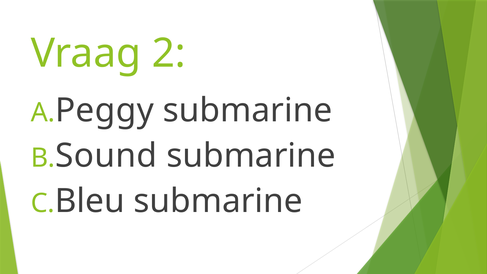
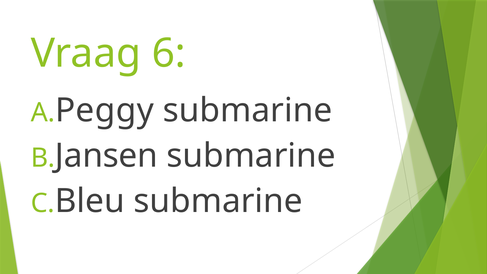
2: 2 -> 6 (169, 53)
Sound: Sound -> Jansen (106, 156)
